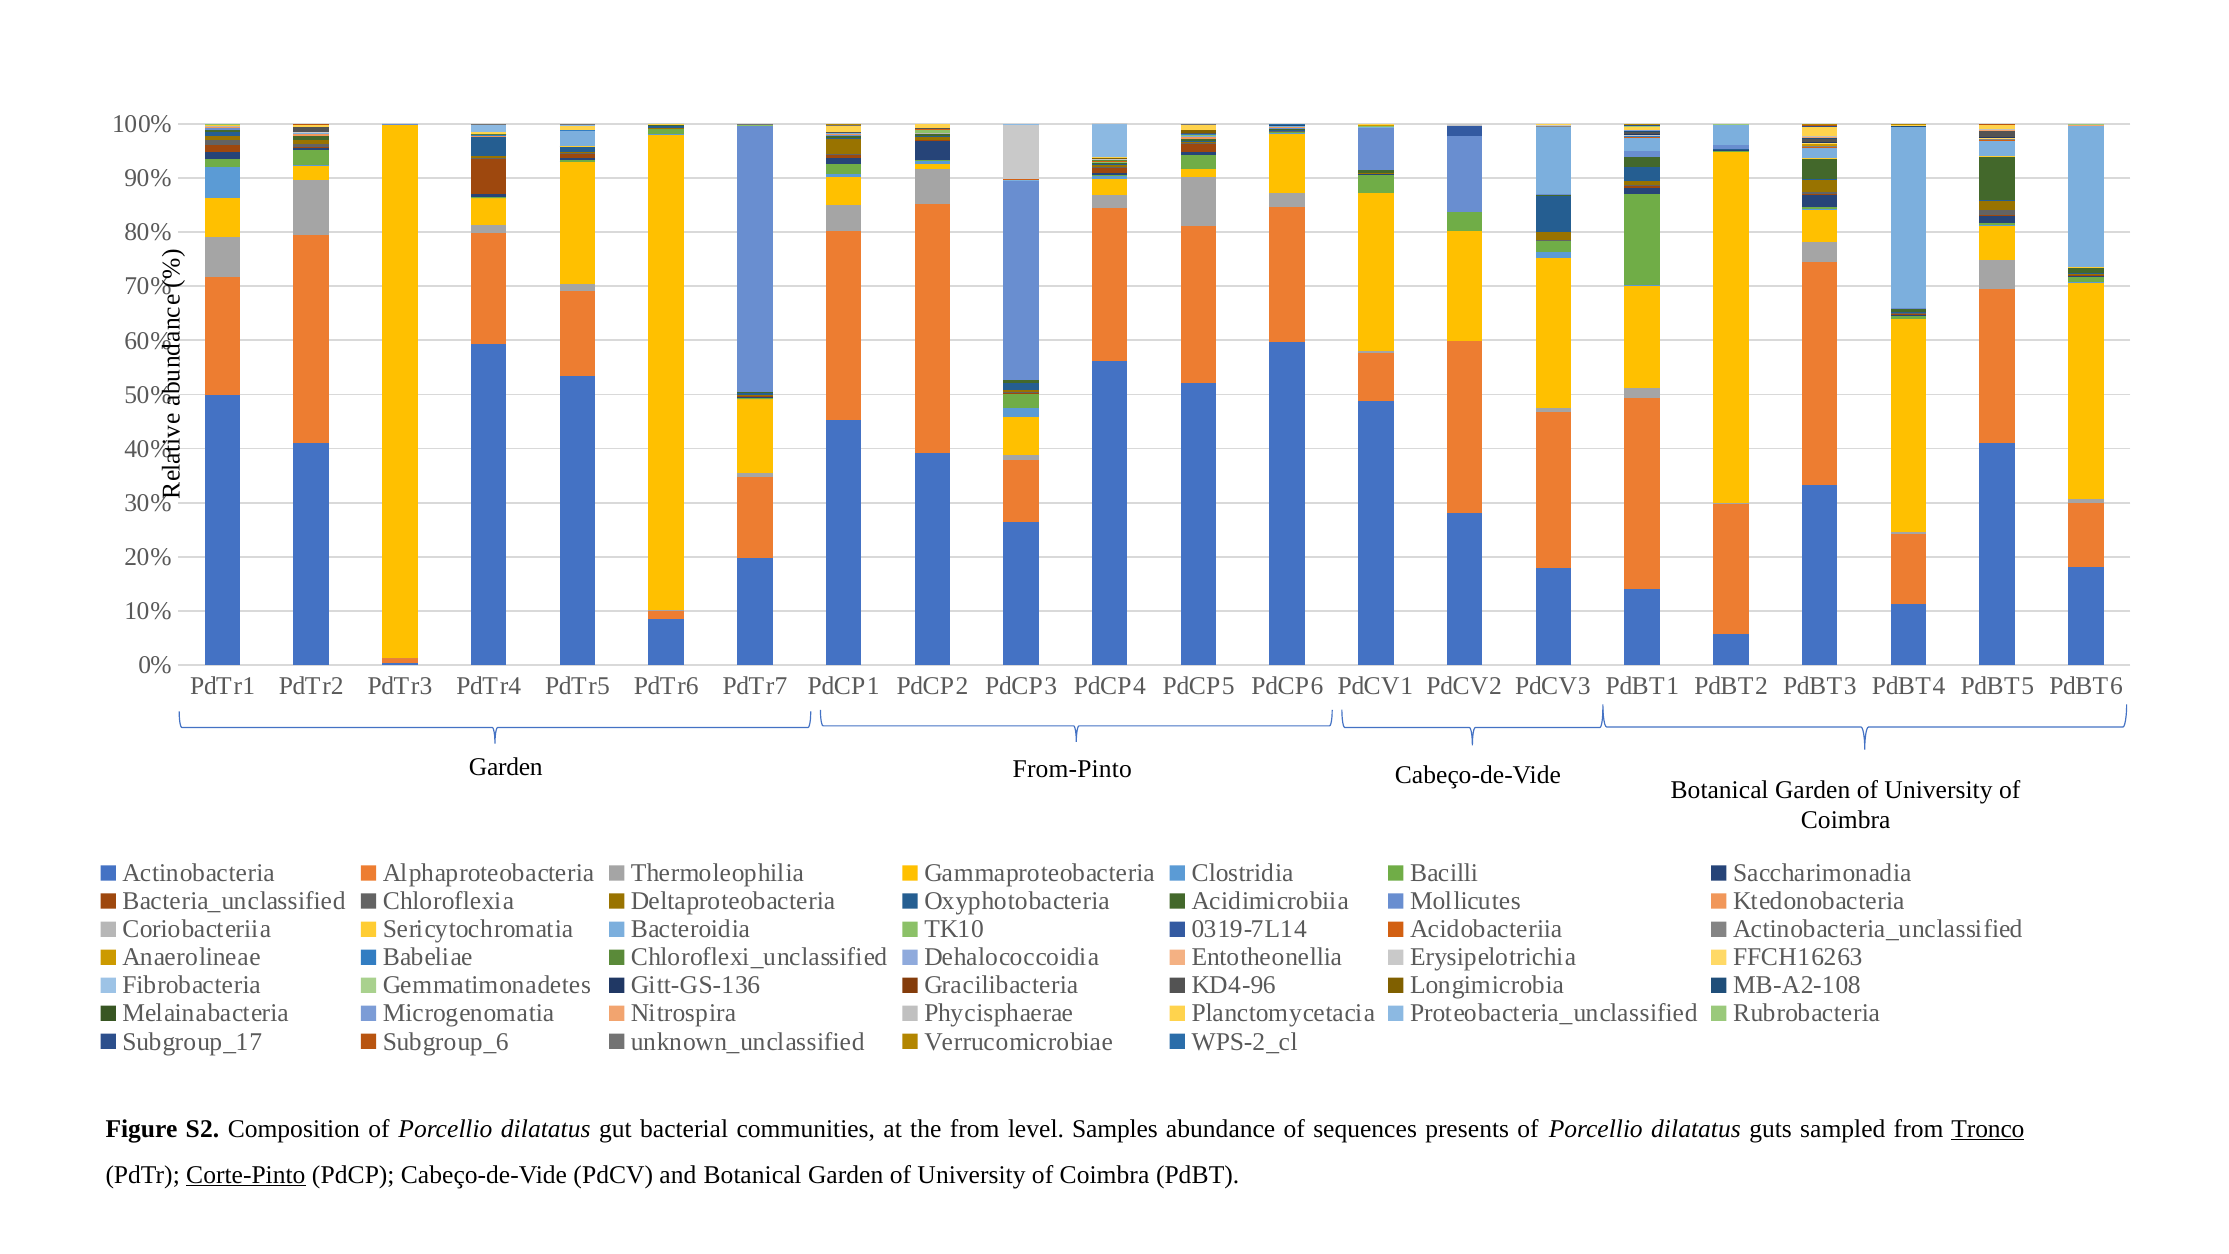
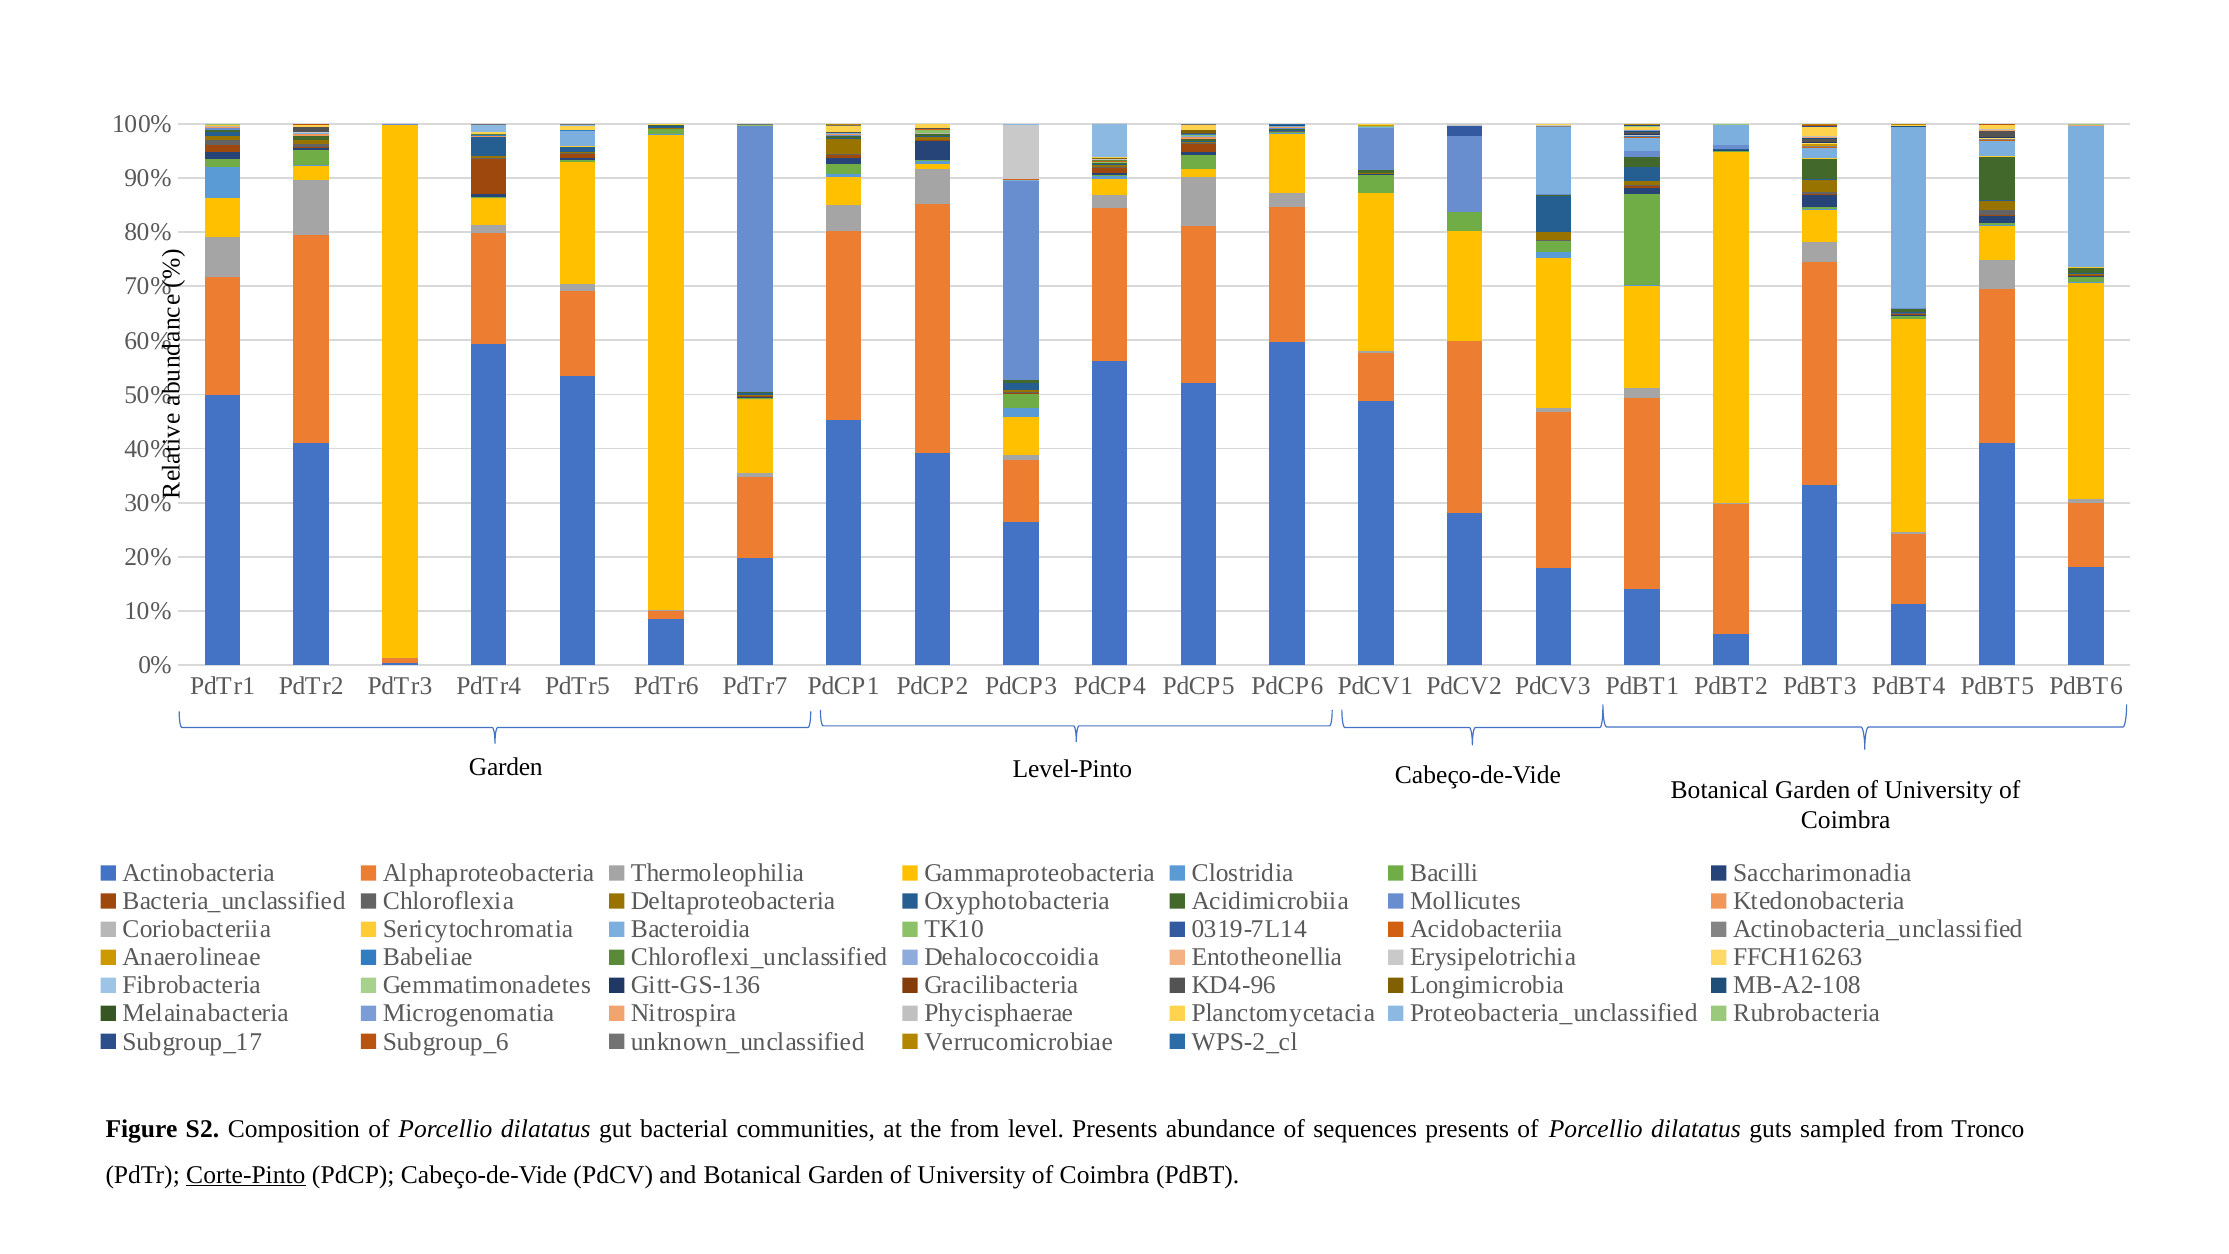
From-Pinto: From-Pinto -> Level-Pinto (1072, 769)
level Samples: Samples -> Presents (1115, 1129)
Tronco underline: present -> none (1988, 1129)
